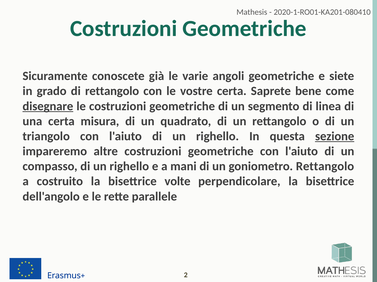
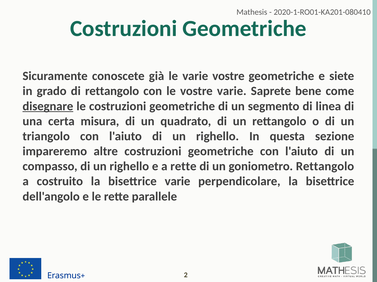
varie angoli: angoli -> vostre (228, 76)
vostre certa: certa -> varie (232, 91)
sezione underline: present -> none (335, 137)
a mani: mani -> rette (183, 167)
bisettrice volte: volte -> varie (178, 182)
